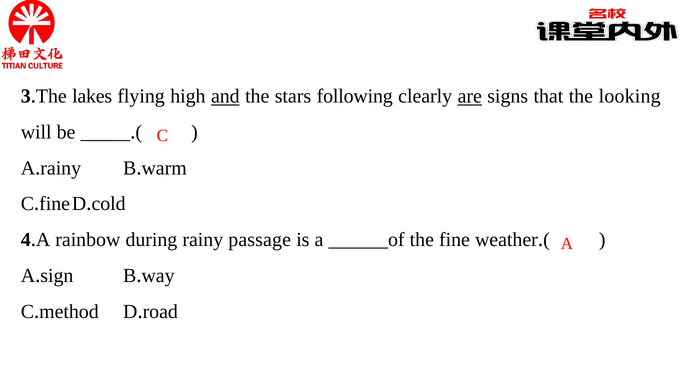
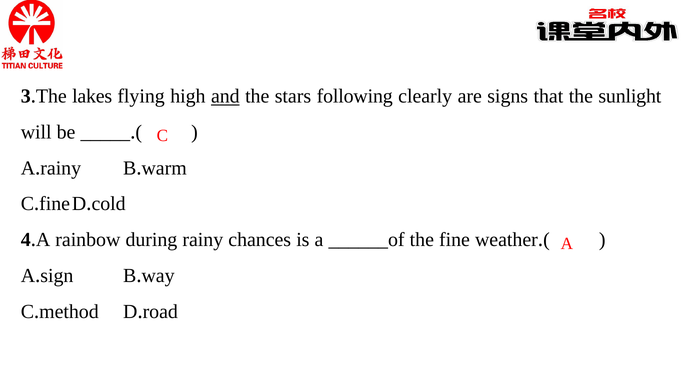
are underline: present -> none (470, 96)
looking: looking -> sunlight (630, 96)
passage: passage -> chances (260, 240)
